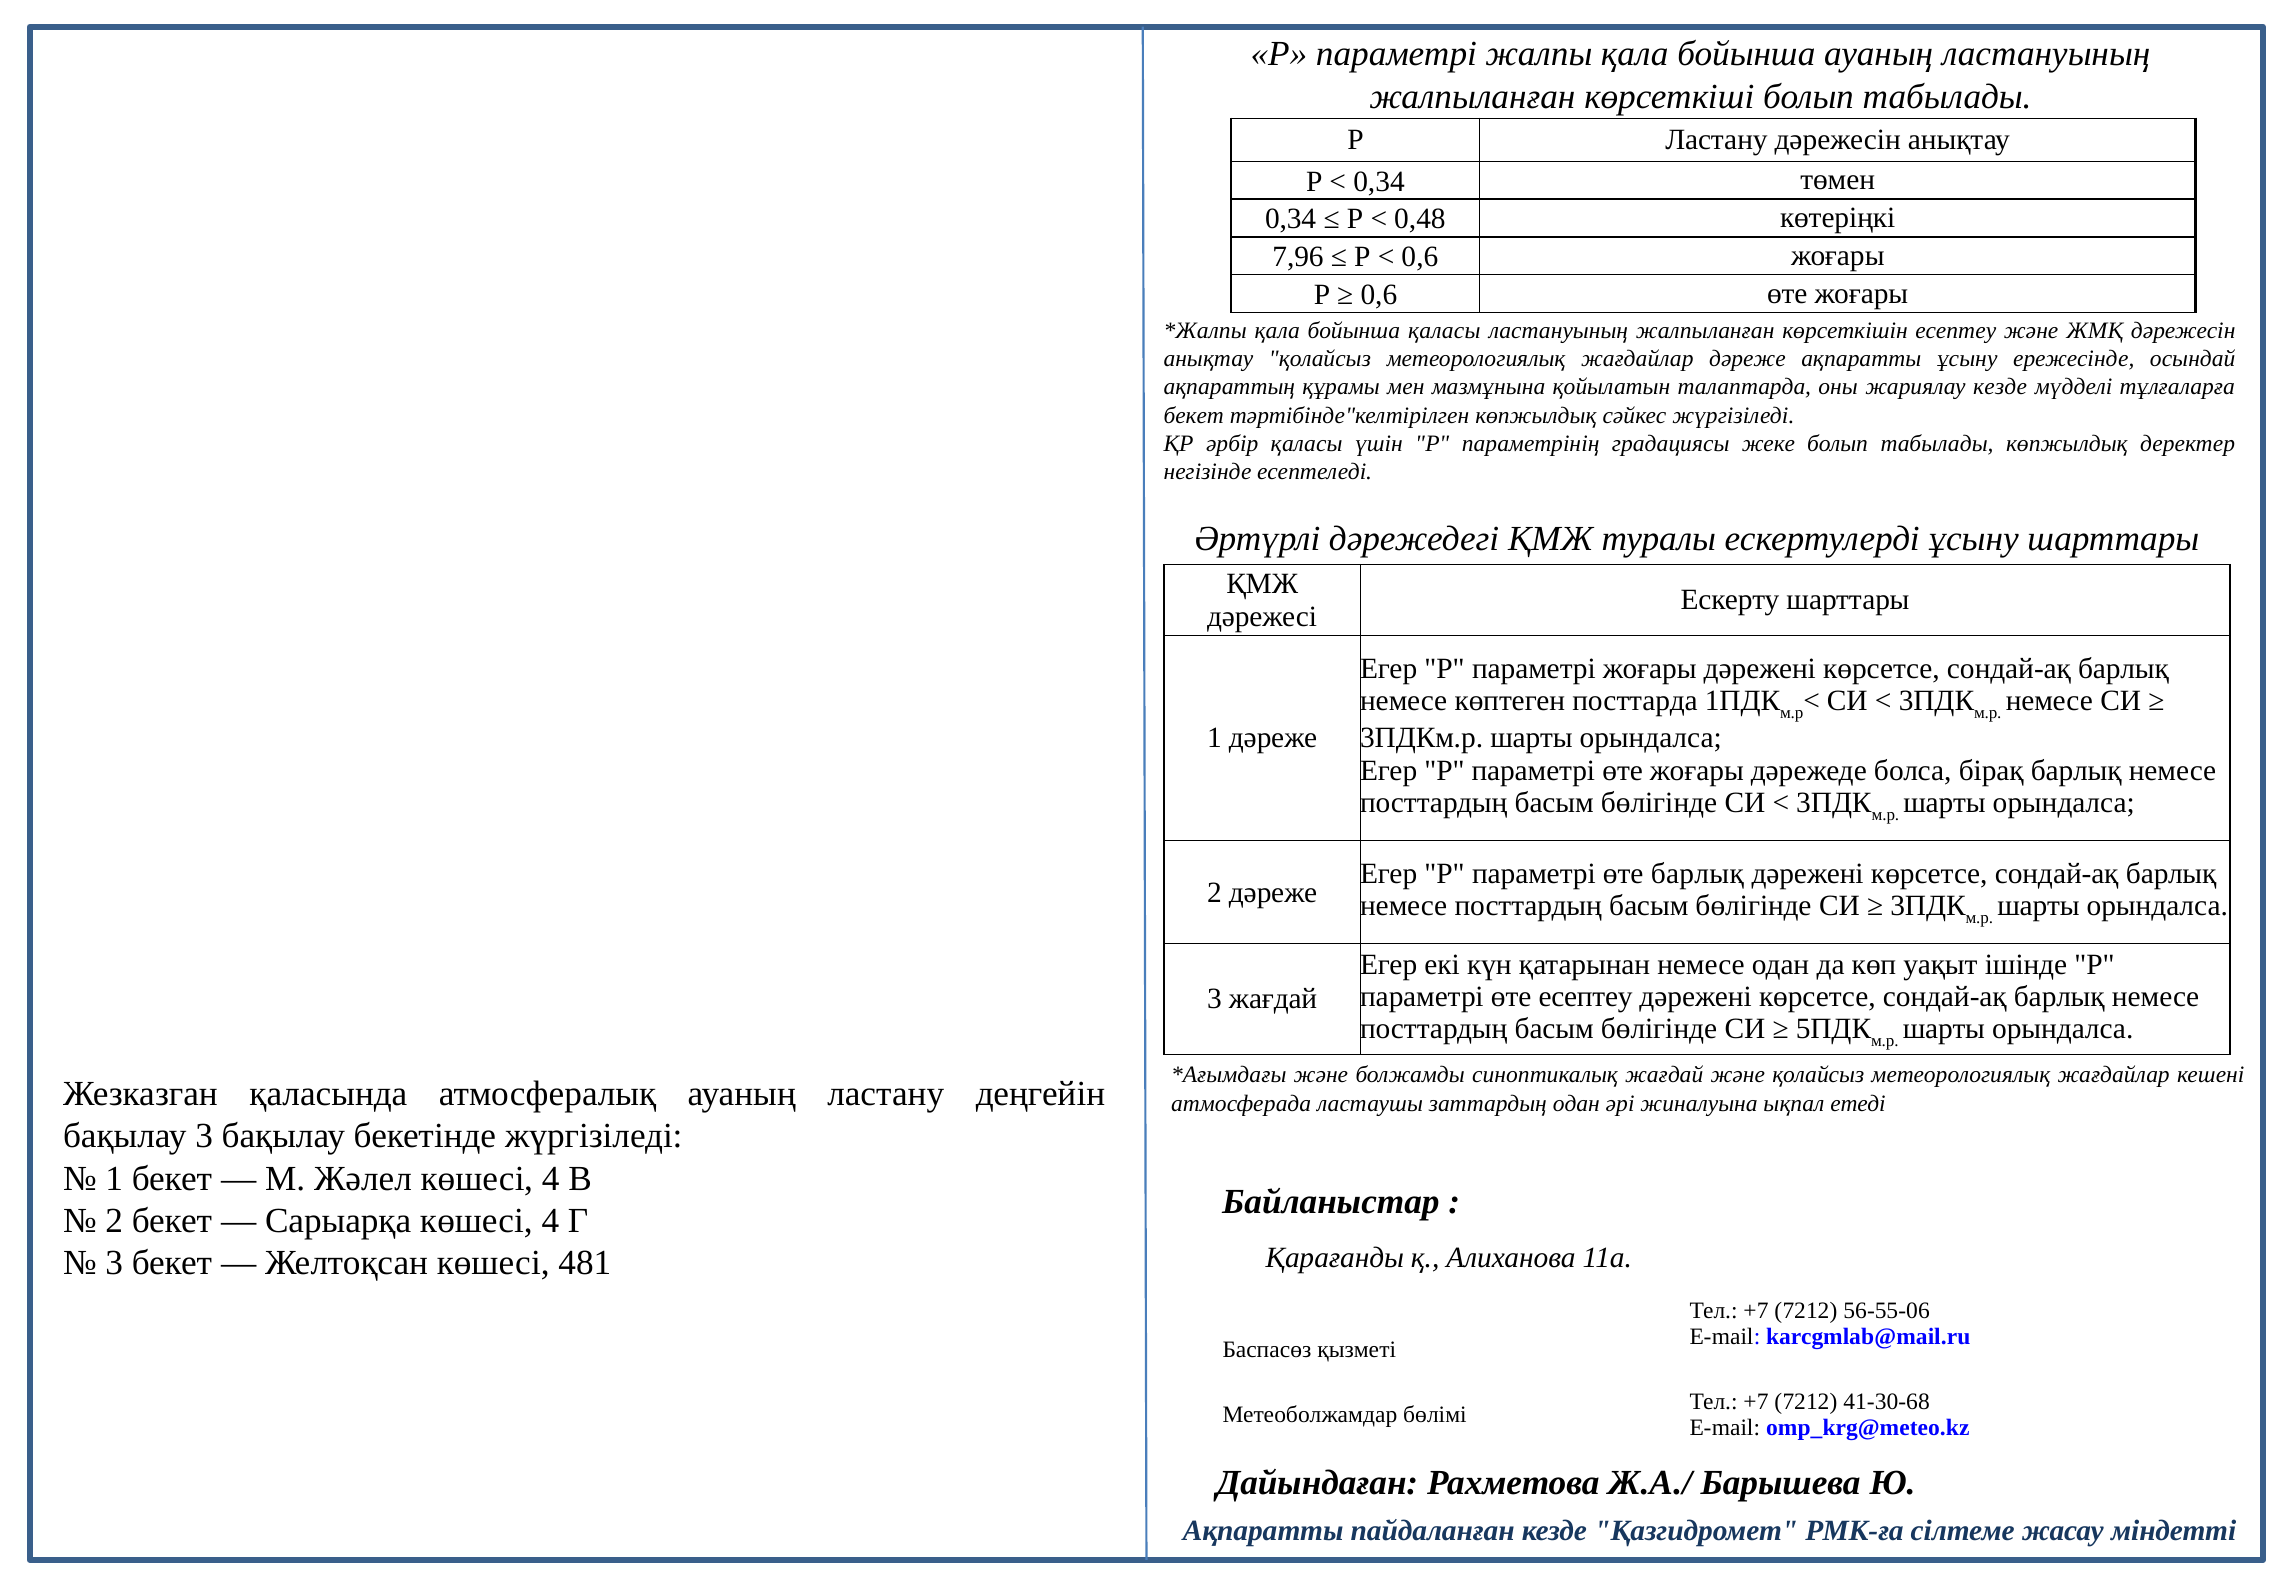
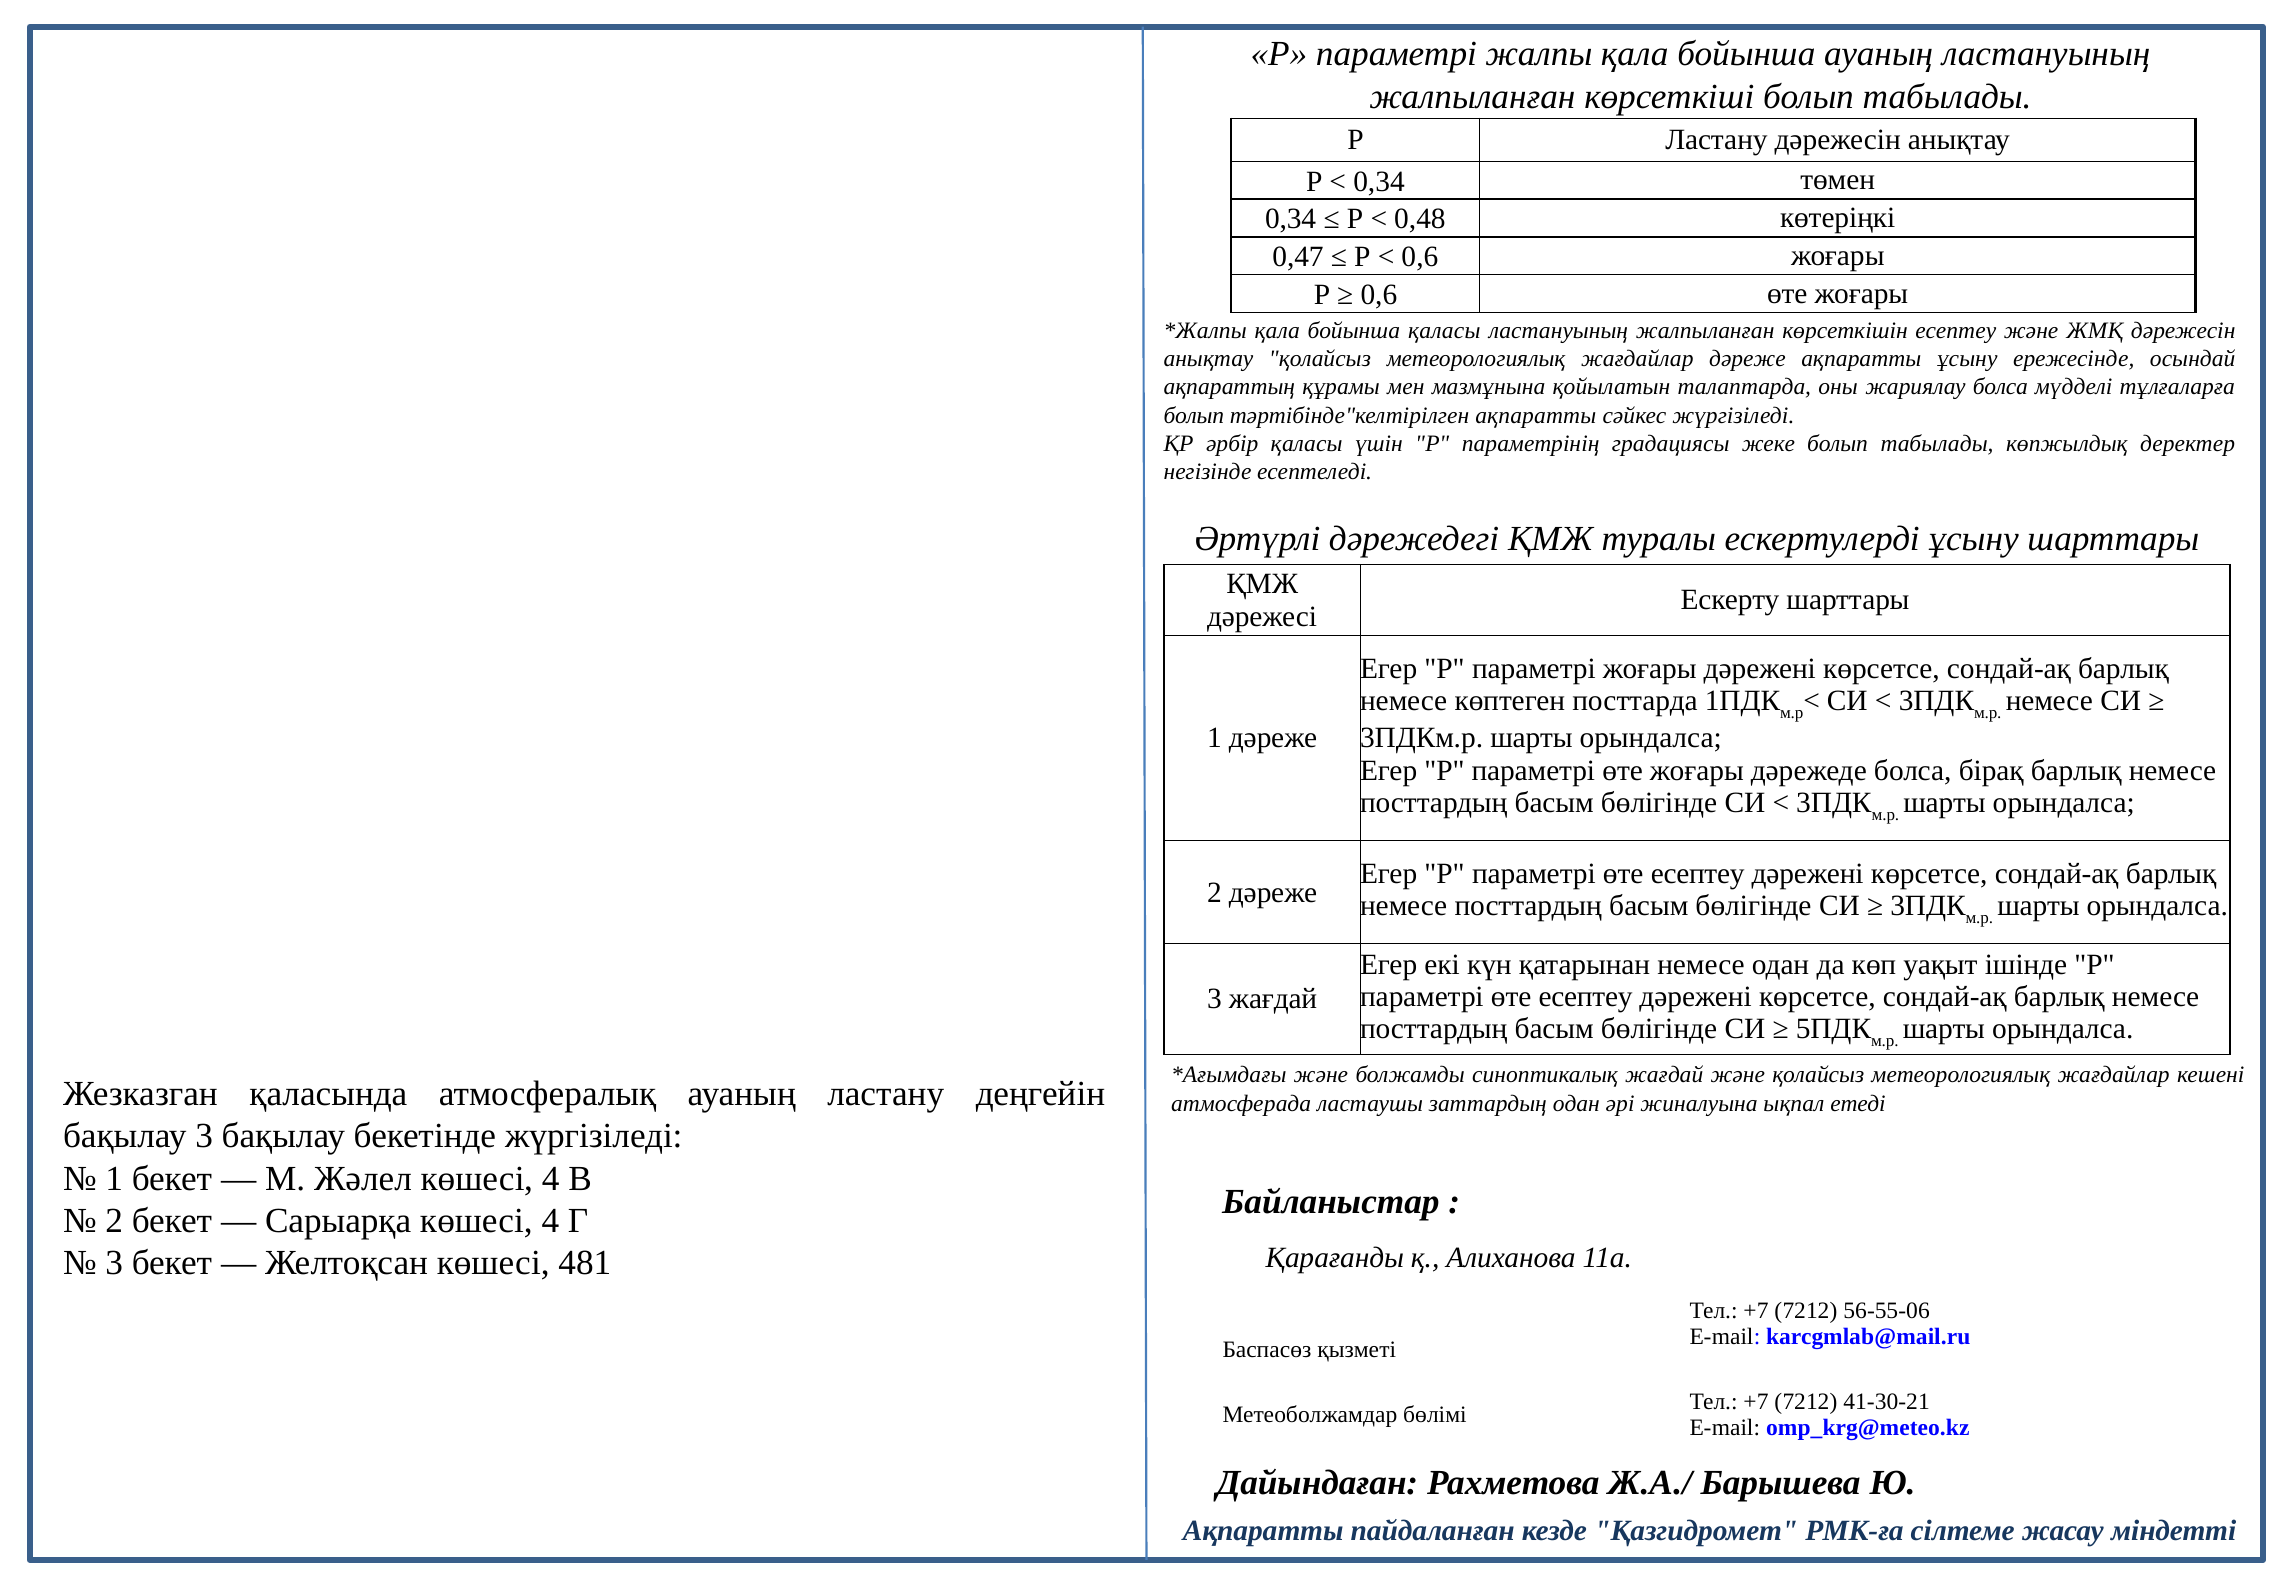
7,96: 7,96 -> 0,47 (1298, 257)
жариялау кезде: кезде -> болса (2000, 387)
бекет: бекет -> болып (1194, 415)
тәртібінде"келтірілген көпжылдық: көпжылдық -> ақпаратты (1536, 415)
барлық: барлық -> есептеу (1698, 874)
41-30-68: 41-30-68 -> 41-30-21 (1887, 1402)
